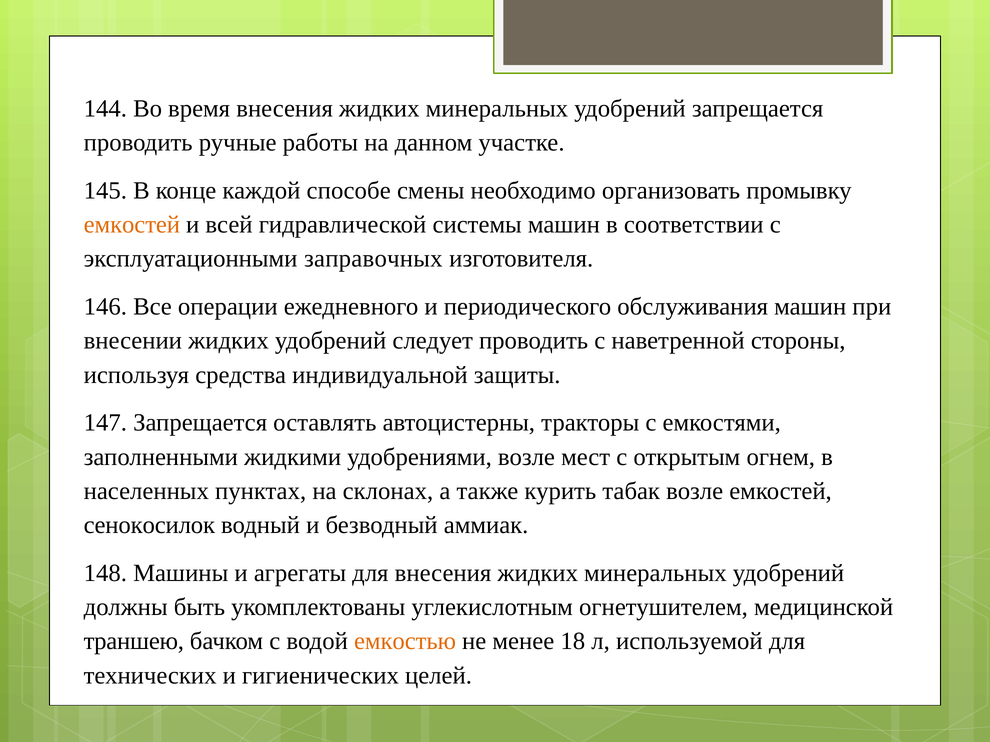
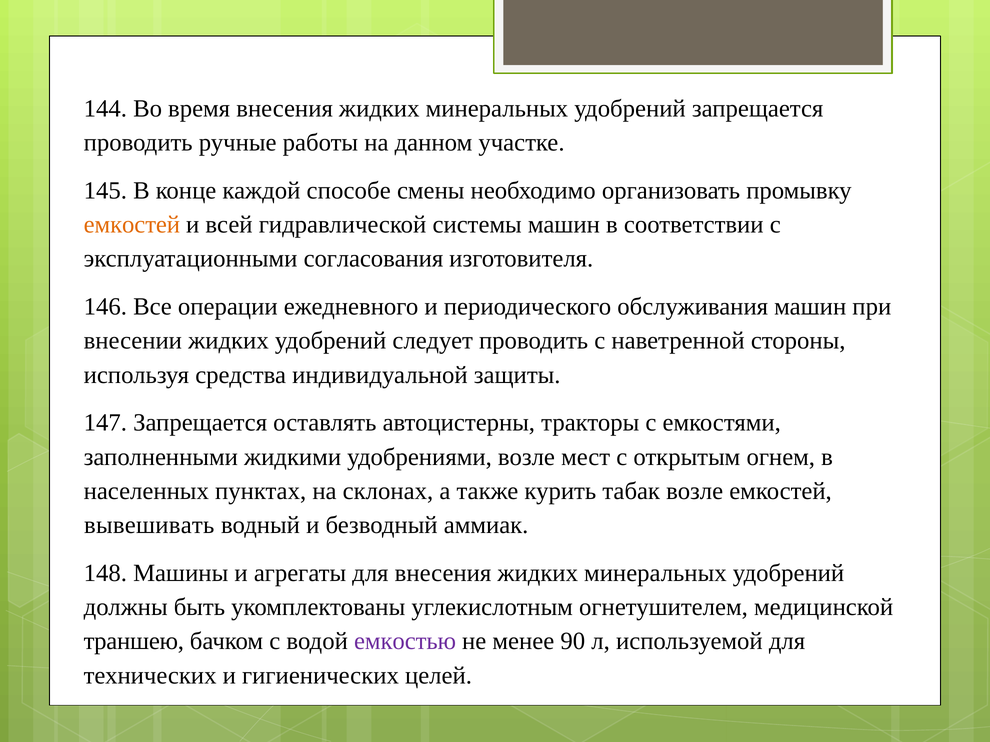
заправочных: заправочных -> согласования (373, 259)
сенокосилок: сенокосилок -> вывешивать (149, 525)
емкостью colour: orange -> purple (405, 642)
18: 18 -> 90 (573, 642)
